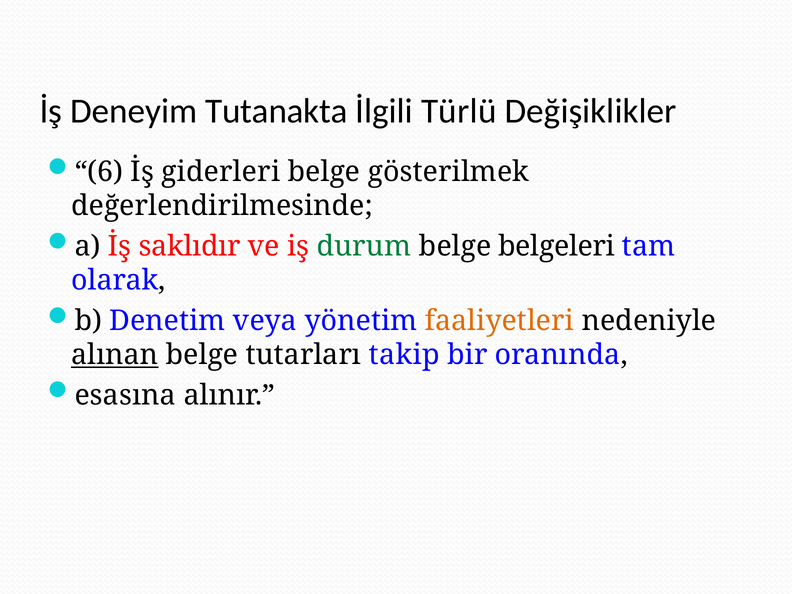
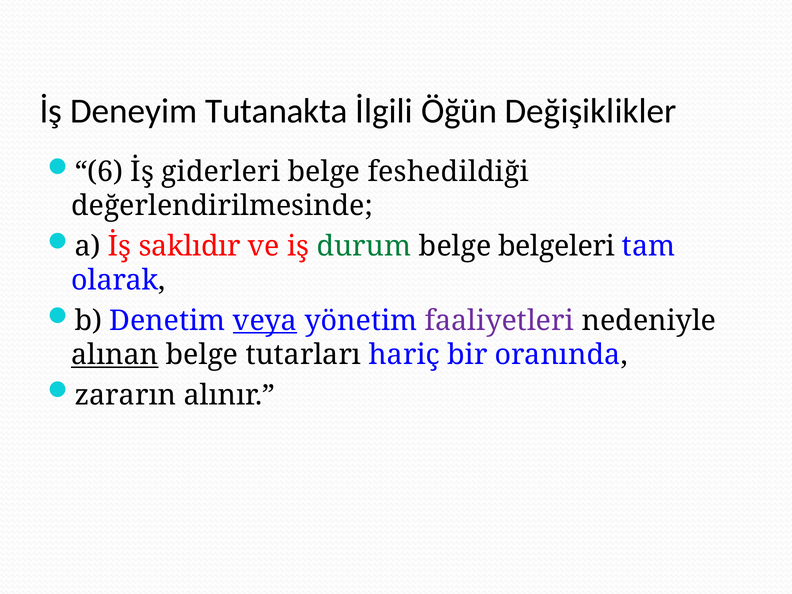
Türlü: Türlü -> Öğün (459, 111)
gösterilmek: gösterilmek -> feshedildiği (448, 172)
veya underline: none -> present (265, 321)
faaliyetleri colour: orange -> purple (499, 321)
takip: takip -> hariç (404, 355)
esasına: esasına -> zararın (125, 395)
